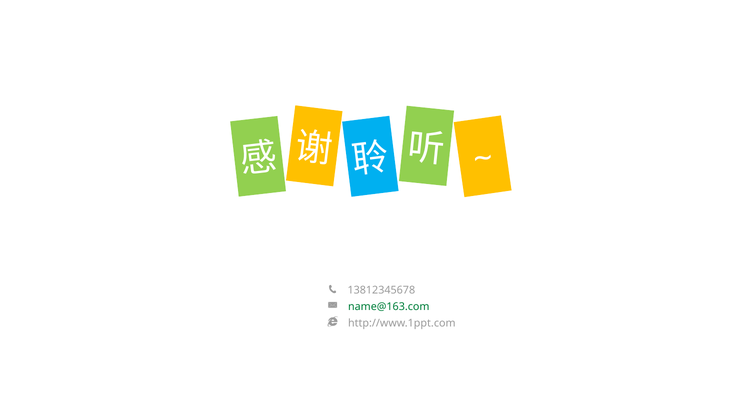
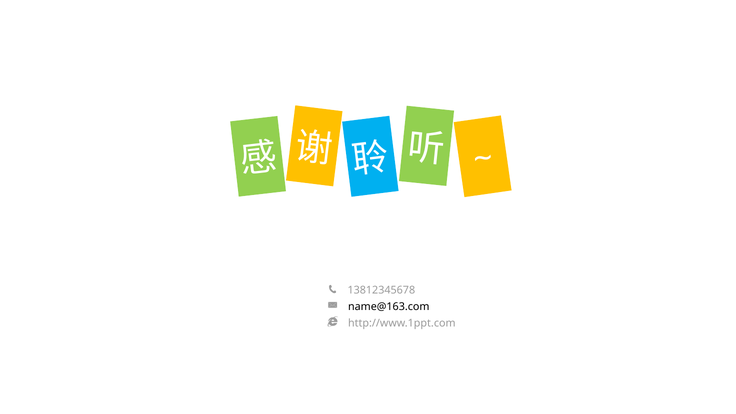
name@163.com colour: green -> black (389, 306)
